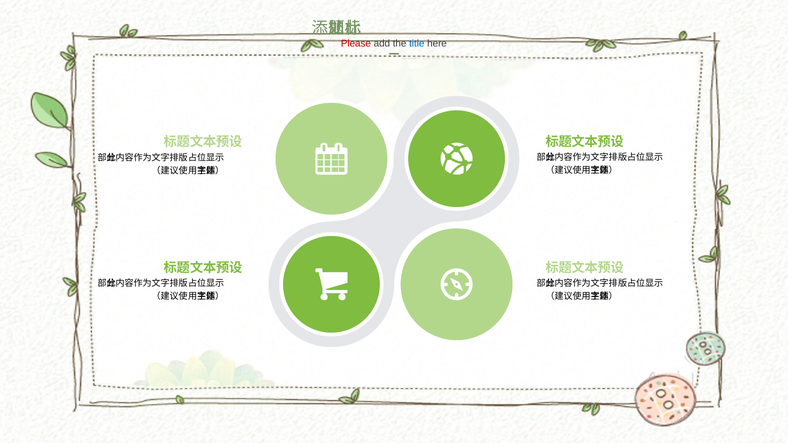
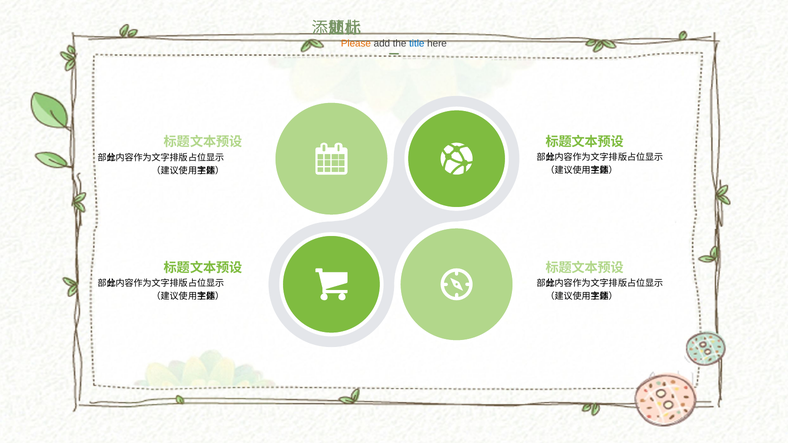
Please colour: red -> orange (356, 43)
